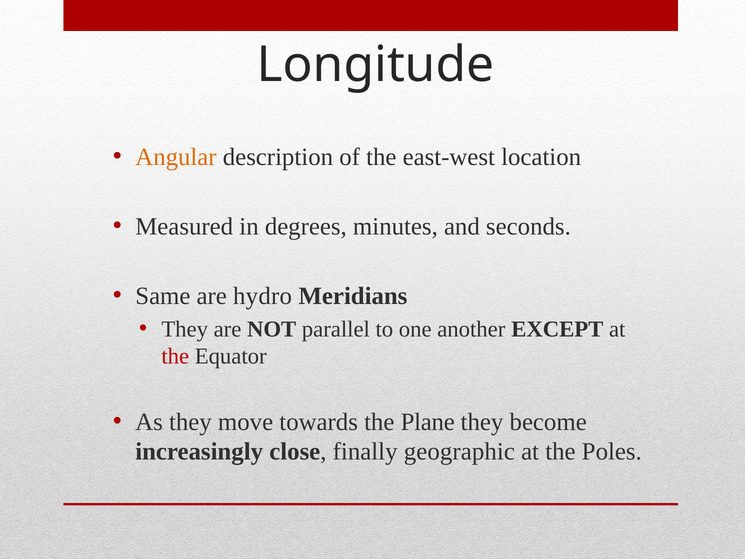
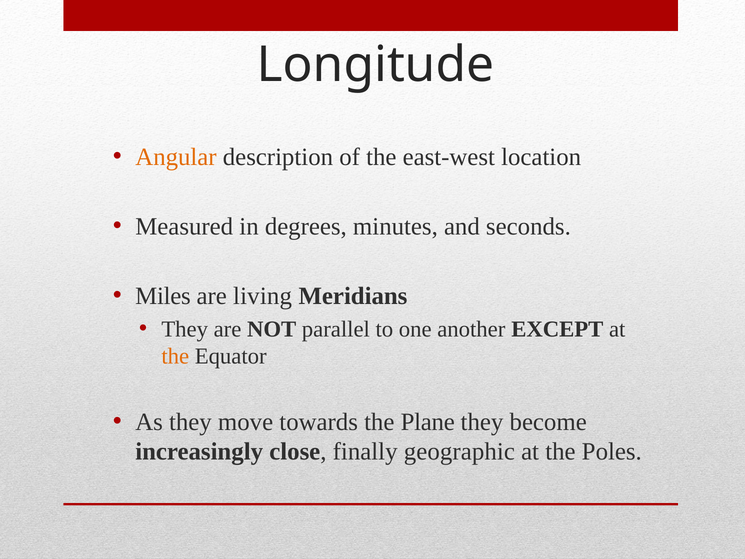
Same: Same -> Miles (163, 296)
hydro: hydro -> living (263, 296)
the colour: red -> orange (175, 356)
